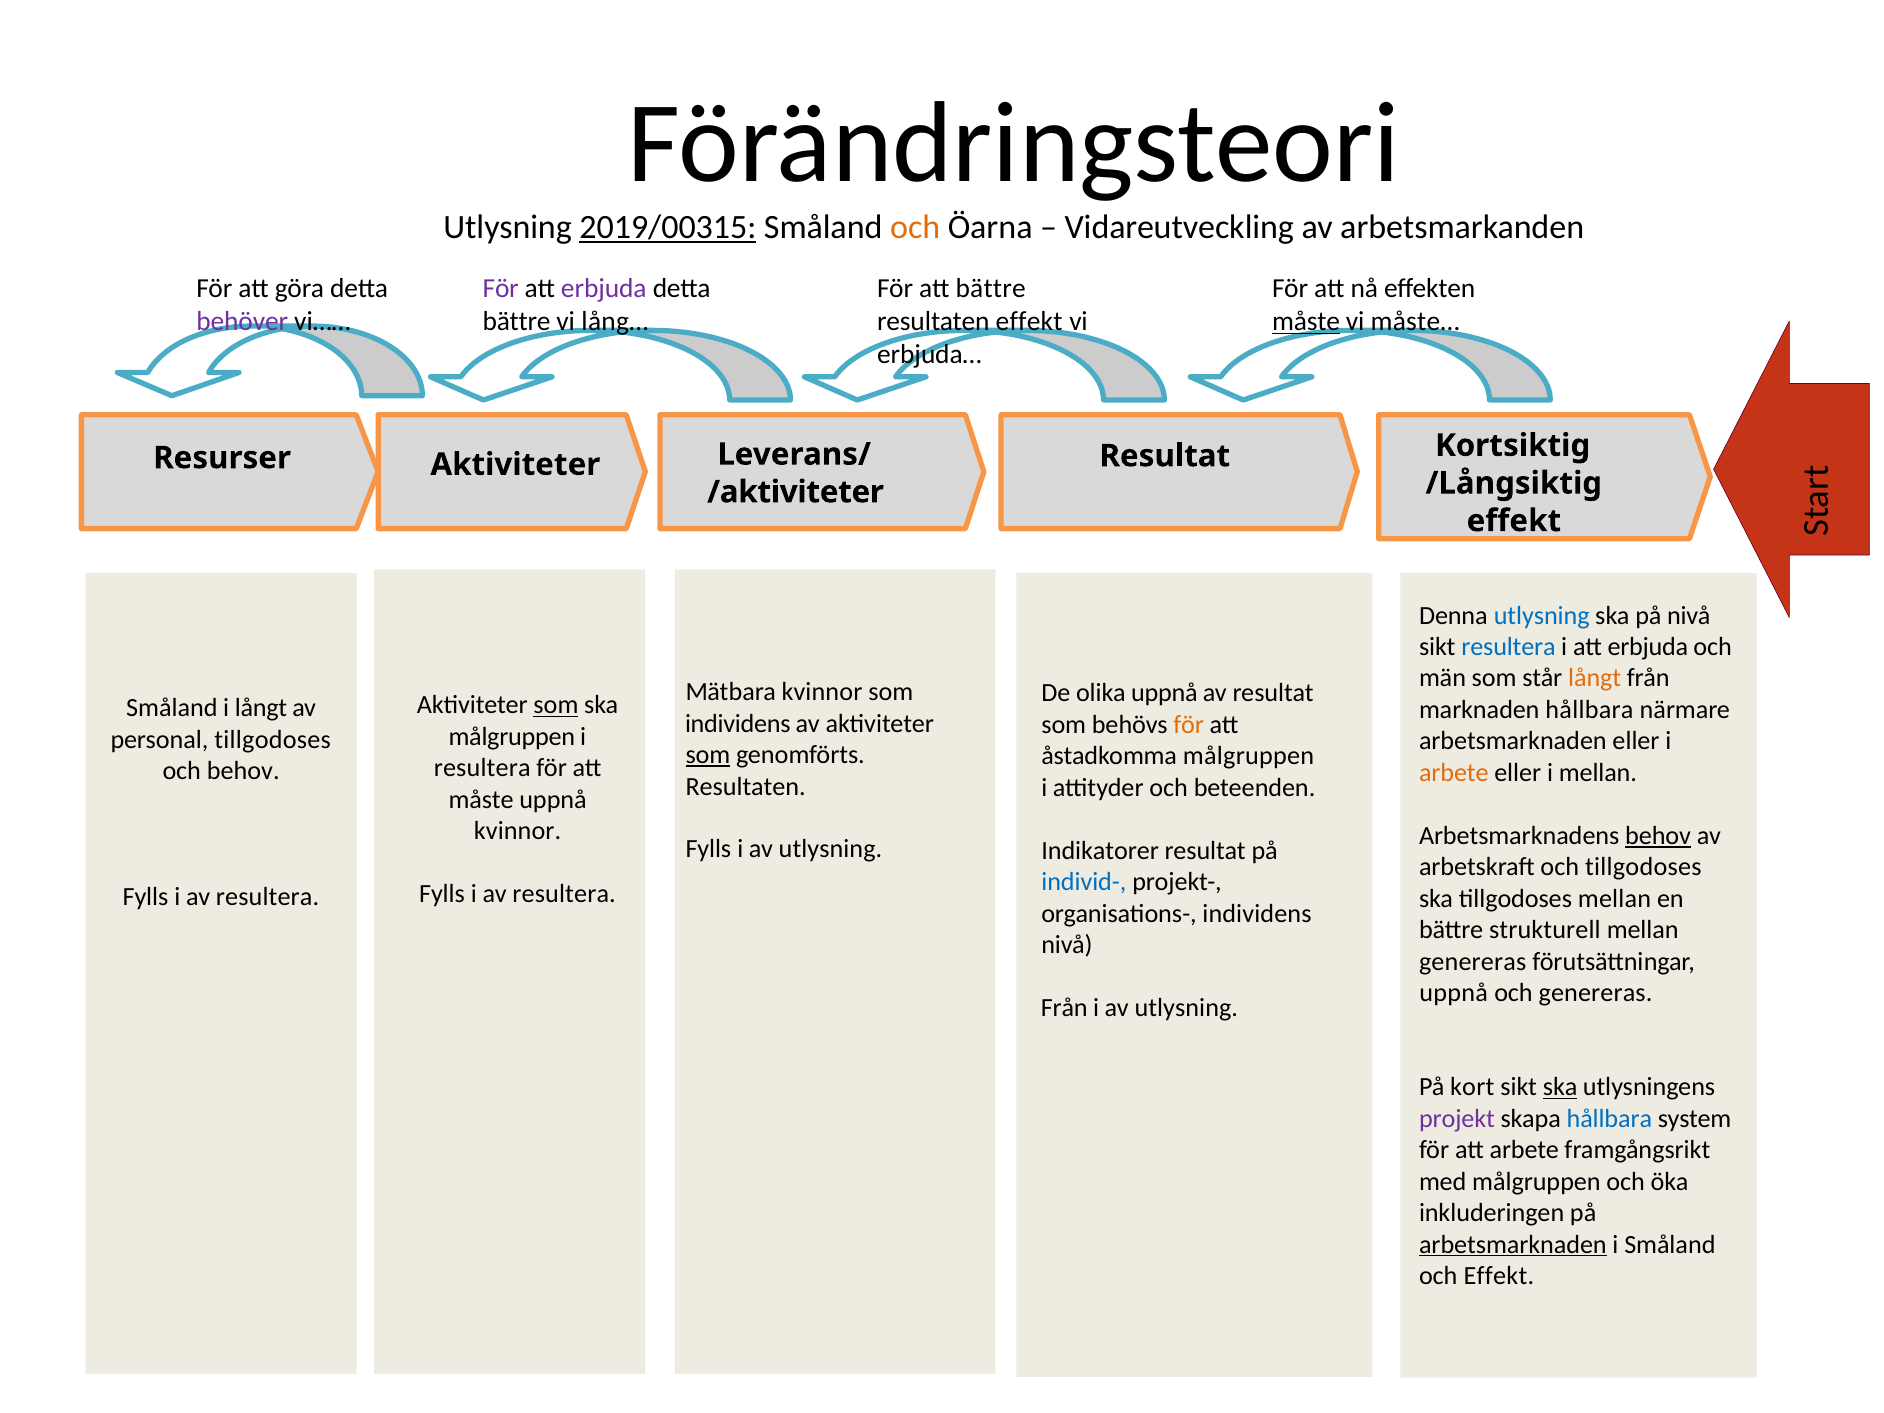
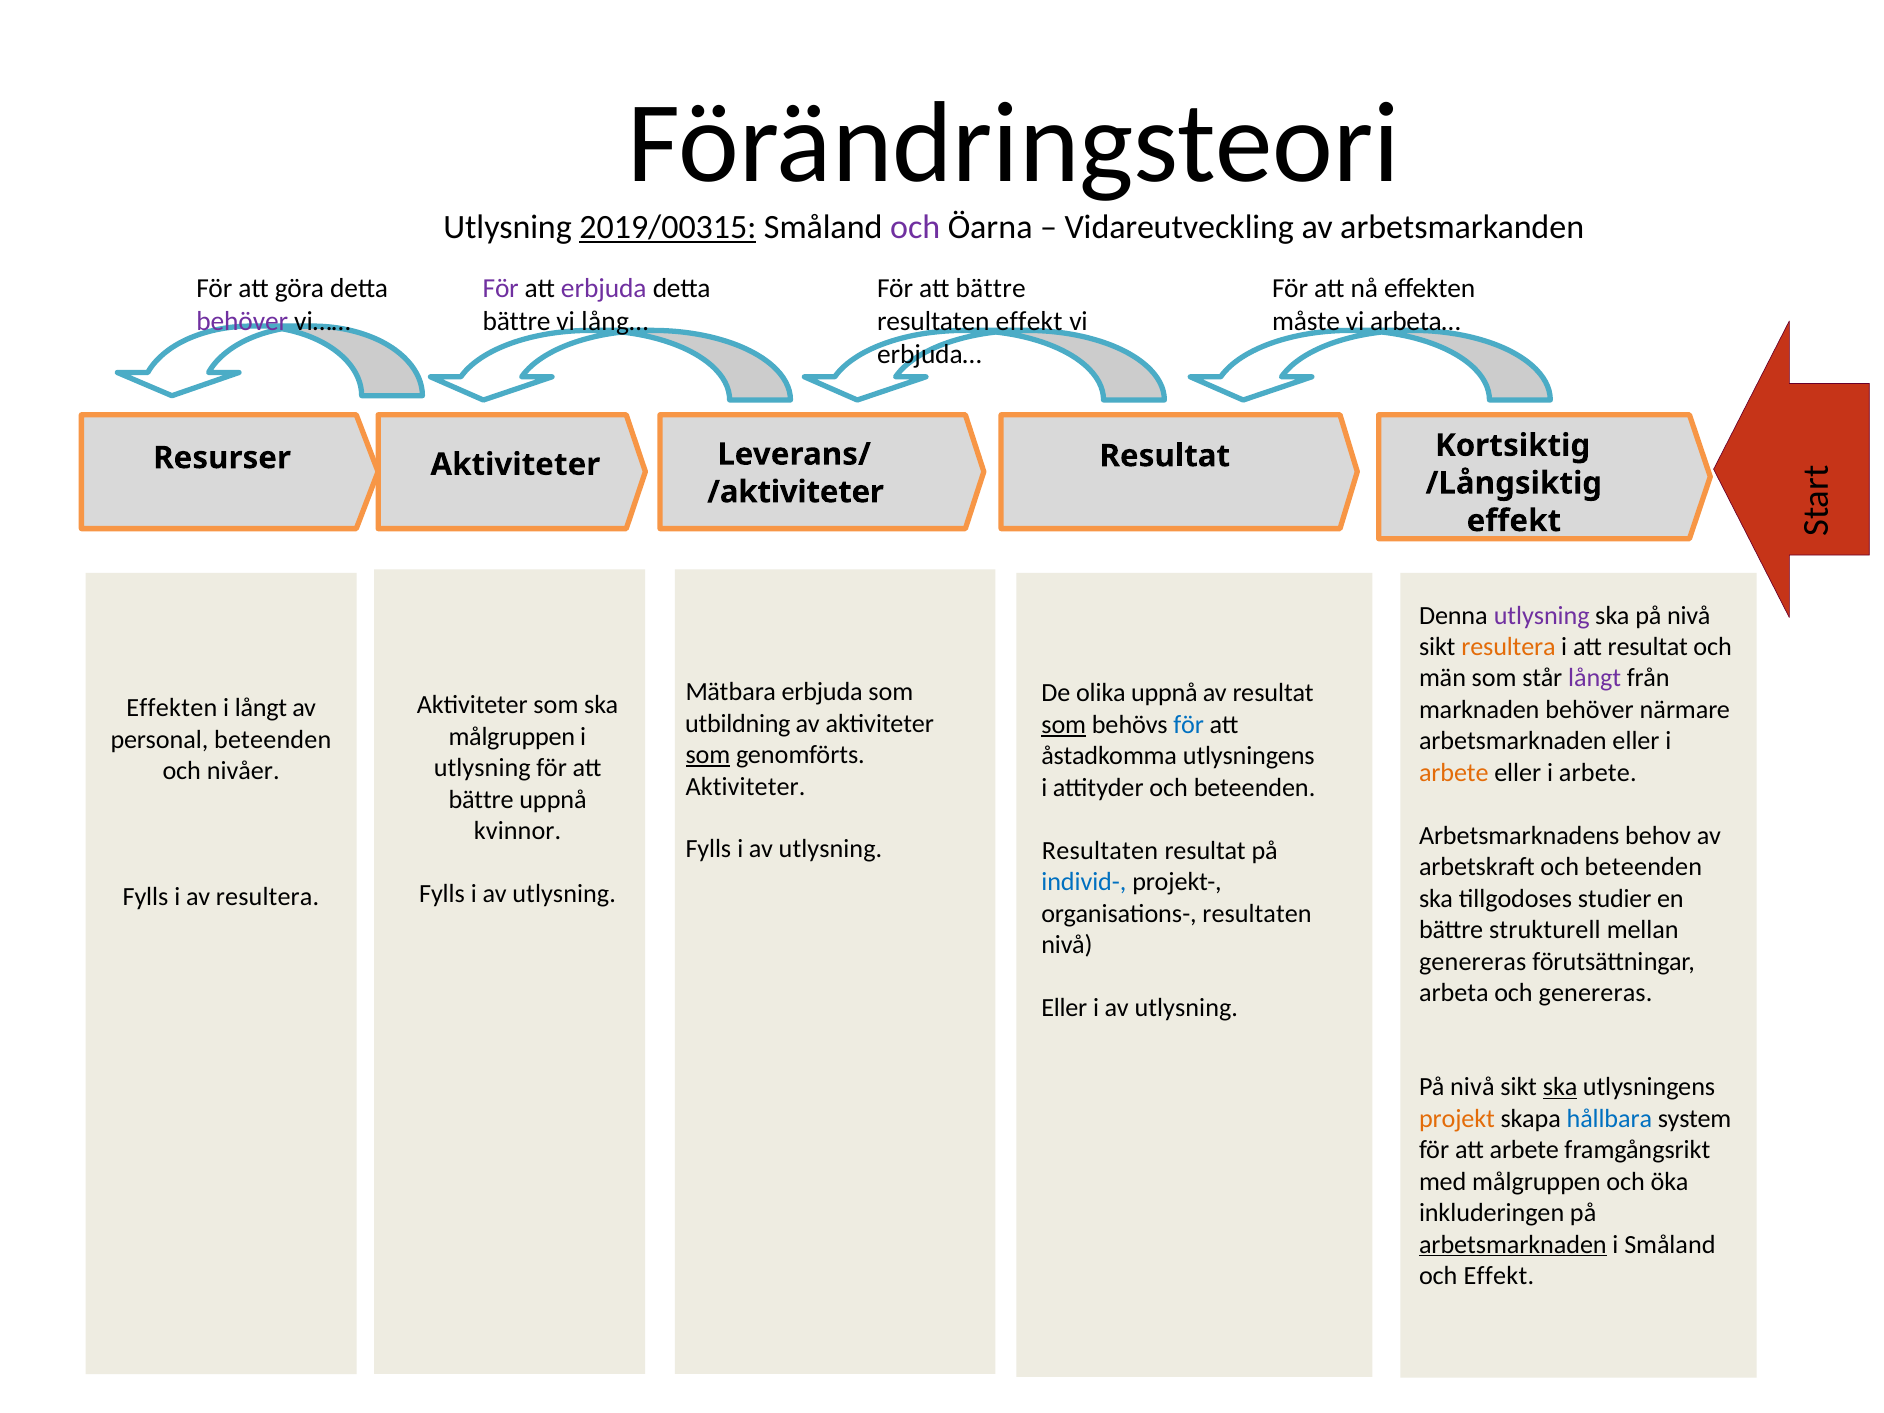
och colour: orange -> purple (915, 227)
måste underline: present -> none (1306, 322)
måste…: måste… -> arbeta… (1415, 322)
utlysning colour: blue -> purple (1542, 615)
resultera colour: blue -> orange (1509, 647)
i att erbjuda: erbjuda -> resultat (1648, 647)
långt colour: orange -> purple (1595, 678)
Mätbara kvinnor: kvinnor -> erbjuda (822, 692)
som underline: present -> none (556, 705)
Småland: Småland -> Effekten (172, 708)
marknaden hållbara: hållbara -> behöver (1590, 710)
individens: individens -> utbildning (738, 724)
som underline: none -> present (1064, 725)
för colour: orange -> blue (1189, 725)
personal tillgodoses: tillgodoses -> beteenden (273, 739)
åstadkomma målgruppen: målgruppen -> utlysningens (1249, 756)
resultera: resultera -> utlysning (482, 768)
och behov: behov -> nivåer (243, 771)
mellan: mellan -> arbete (1598, 773)
Resultaten: Resultaten -> Aktiviteter (746, 786)
måste: måste -> bättre (481, 799)
behov underline: present -> none (1658, 836)
Indikatorer: Indikatorer -> Resultaten (1100, 851)
arbetskraft och tillgodoses: tillgodoses -> beteenden (1643, 867)
resultera: resultera -> utlysning (564, 894)
tillgodoses mellan: mellan -> studier (1615, 898)
organisations- individens: individens -> resultaten (1257, 913)
uppnå: uppnå -> arbeta (1454, 993)
Från: Från -> Eller (1064, 1008)
kort: kort -> nivå (1472, 1087)
projekt colour: purple -> orange (1457, 1119)
